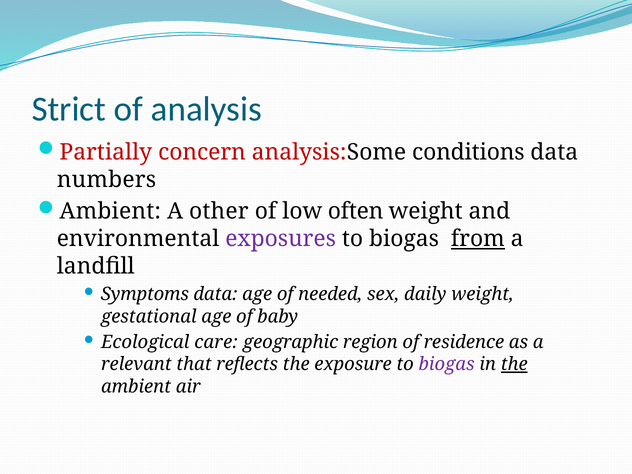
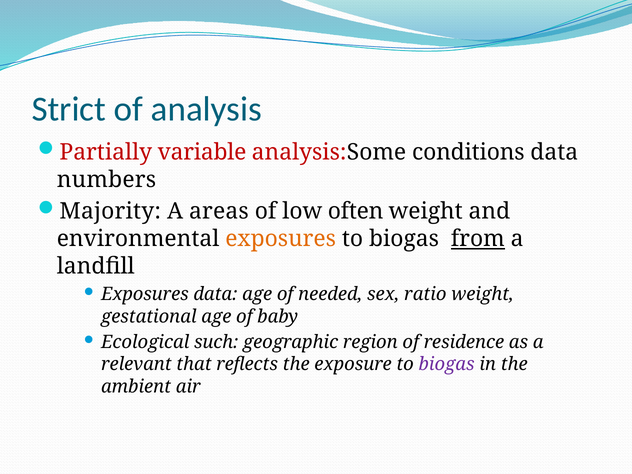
concern: concern -> variable (202, 152)
Ambient: Ambient -> Majority (110, 211)
other: other -> areas (219, 211)
exposures colour: purple -> orange (281, 239)
Symptoms: Symptoms -> Exposures (145, 294)
daily: daily -> ratio (425, 294)
care: care -> such (216, 342)
the underline: present -> none (514, 364)
